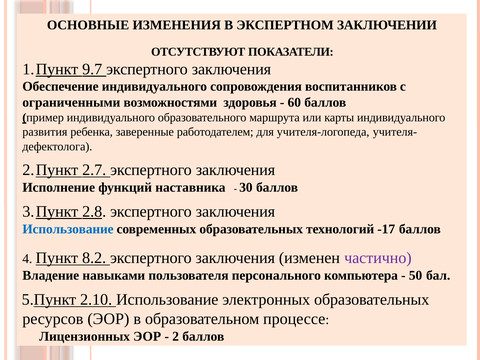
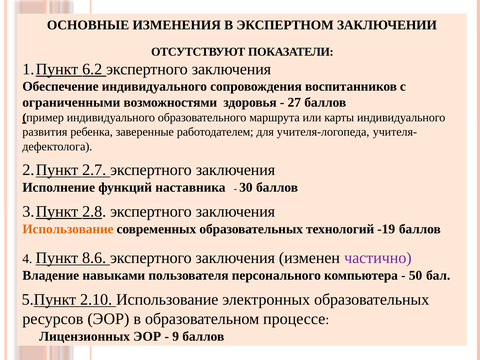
9.7: 9.7 -> 6.2 (92, 69)
60: 60 -> 27 (294, 102)
Использование colour: blue -> orange (68, 229)
-17: -17 -> -19 (386, 229)
8.2: 8.2 -> 8.6 (94, 258)
2: 2 -> 9 (176, 336)
